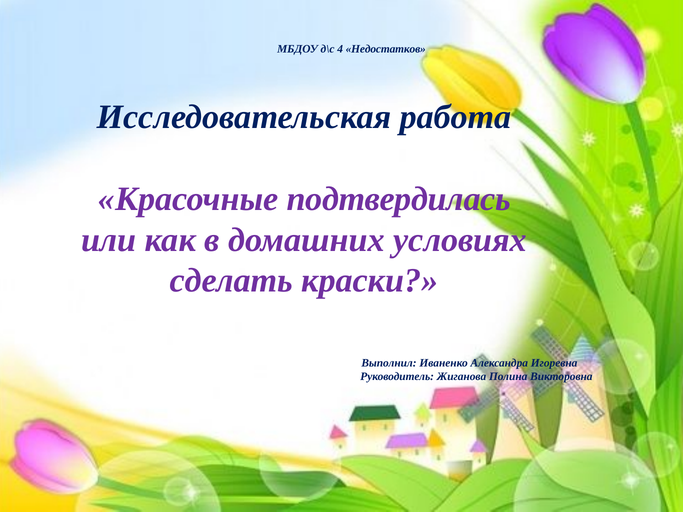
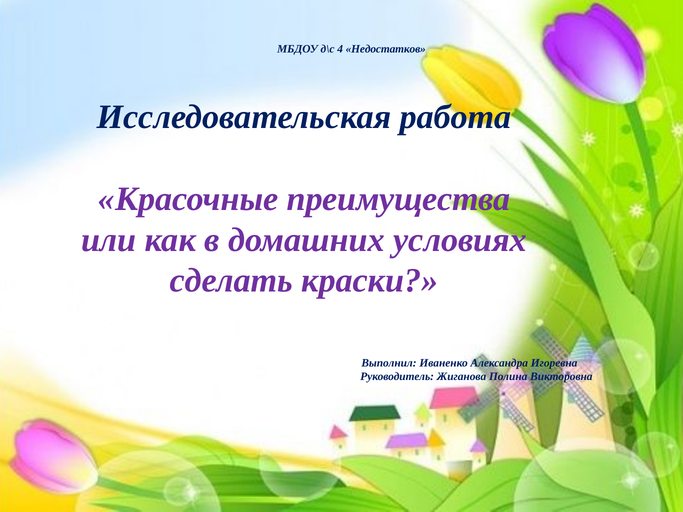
подтвердилась: подтвердилась -> преимущества (399, 199)
